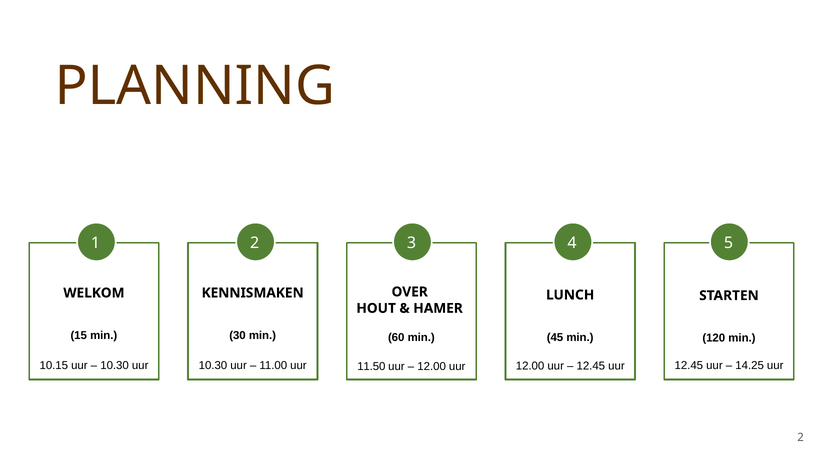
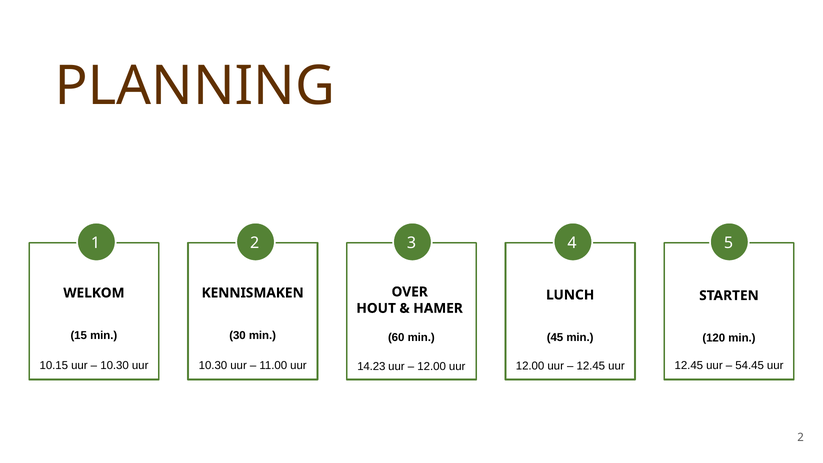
14.25: 14.25 -> 54.45 (750, 365)
11.50: 11.50 -> 14.23 (371, 366)
